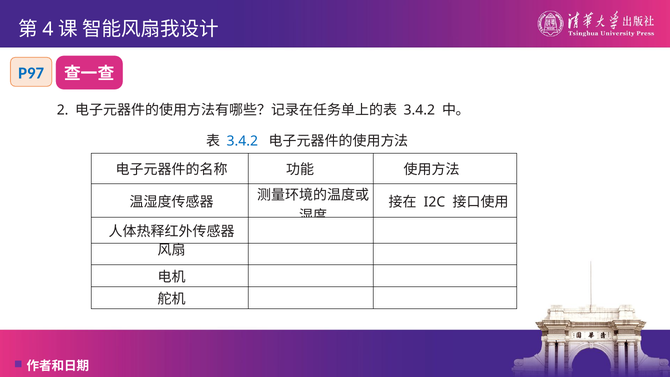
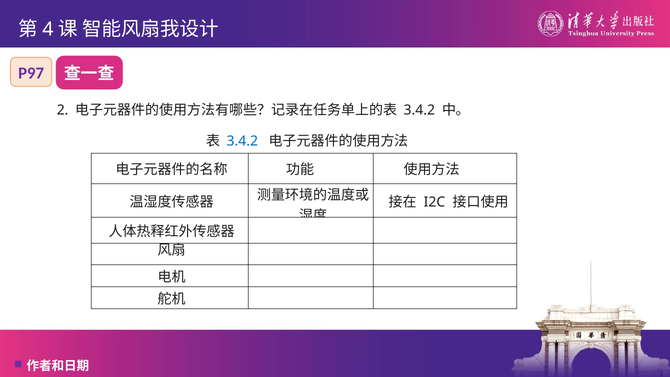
P97 colour: blue -> purple (31, 73)
